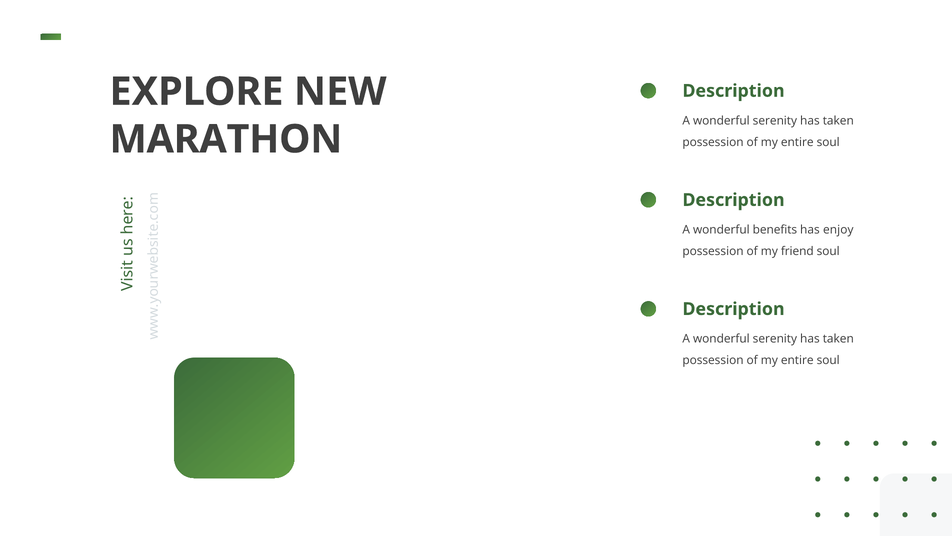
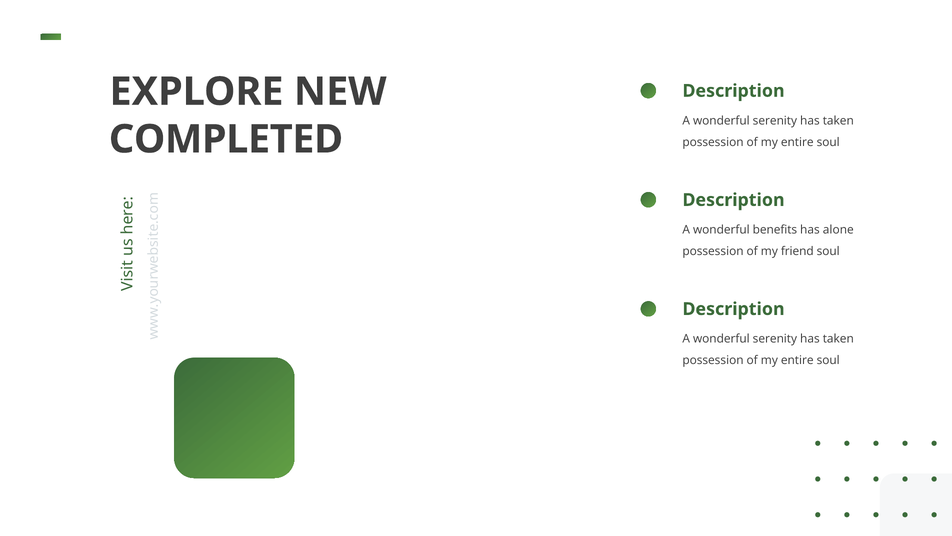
MARATHON: MARATHON -> COMPLETED (226, 139)
enjoy: enjoy -> alone (838, 230)
